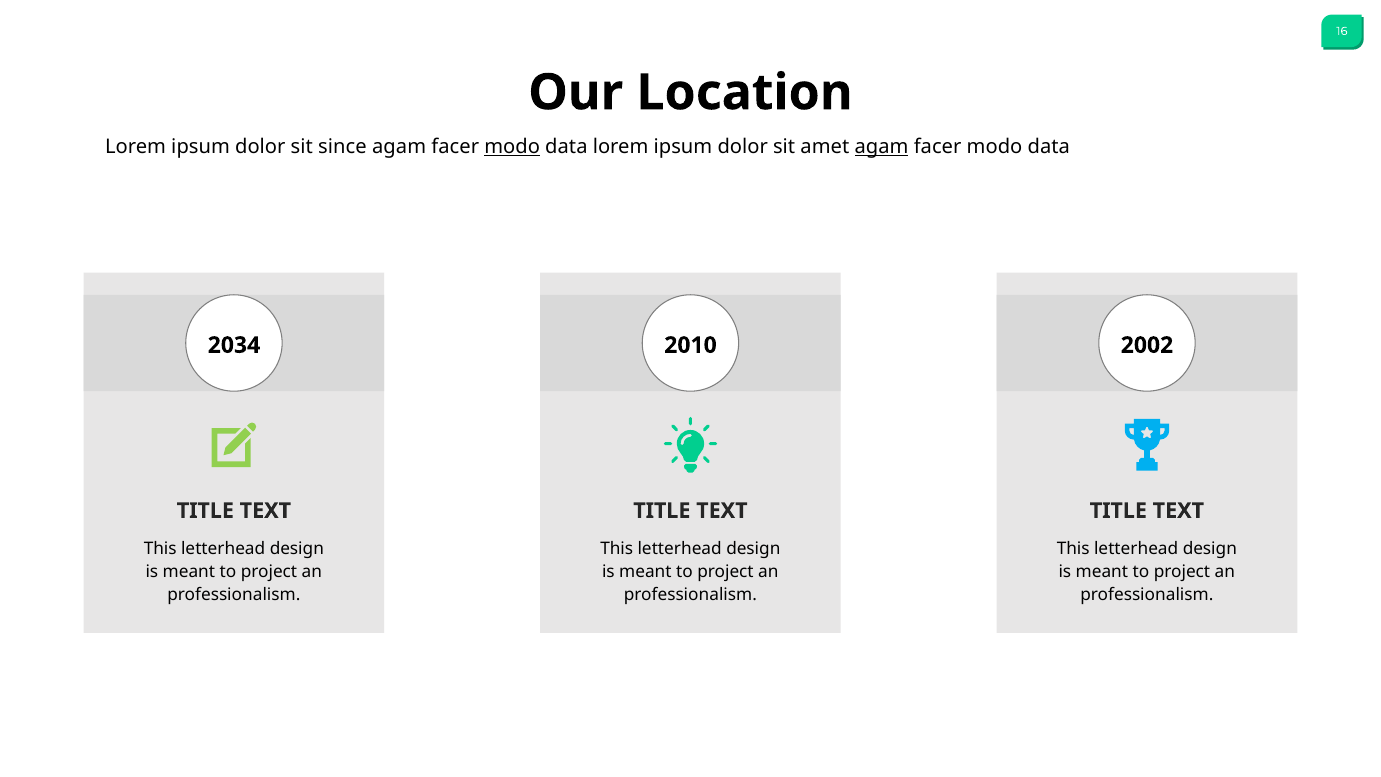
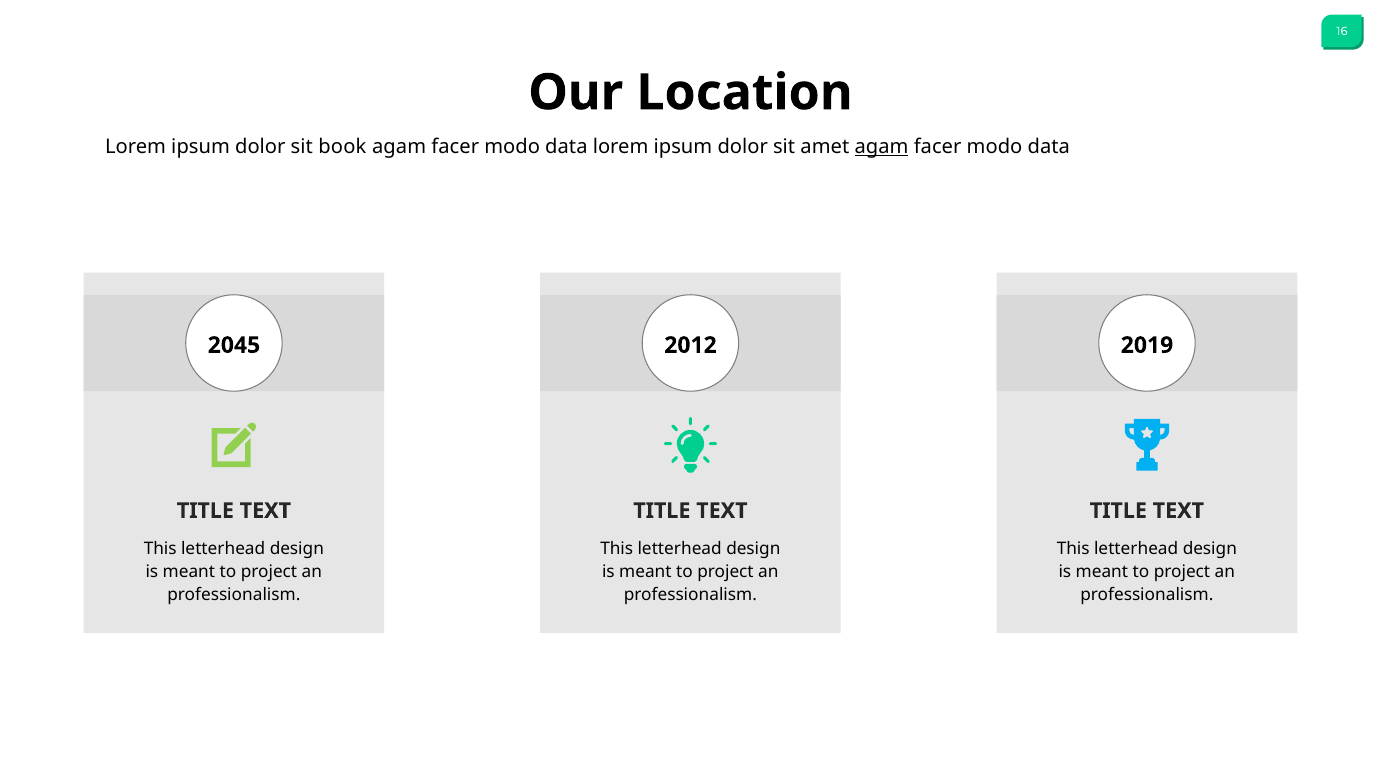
since: since -> book (342, 147)
modo underline: present -> none (512, 147)
2034: 2034 -> 2045 (234, 345)
2010: 2010 -> 2012 (691, 345)
2002: 2002 -> 2019 (1147, 345)
